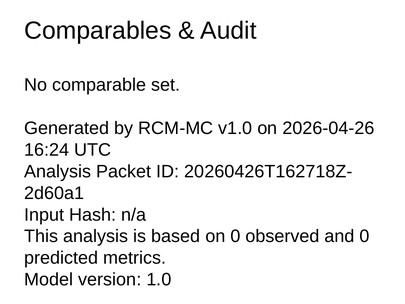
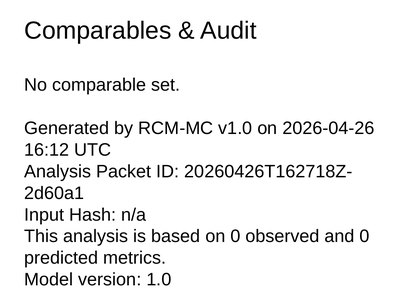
16:24: 16:24 -> 16:12 (47, 150)
